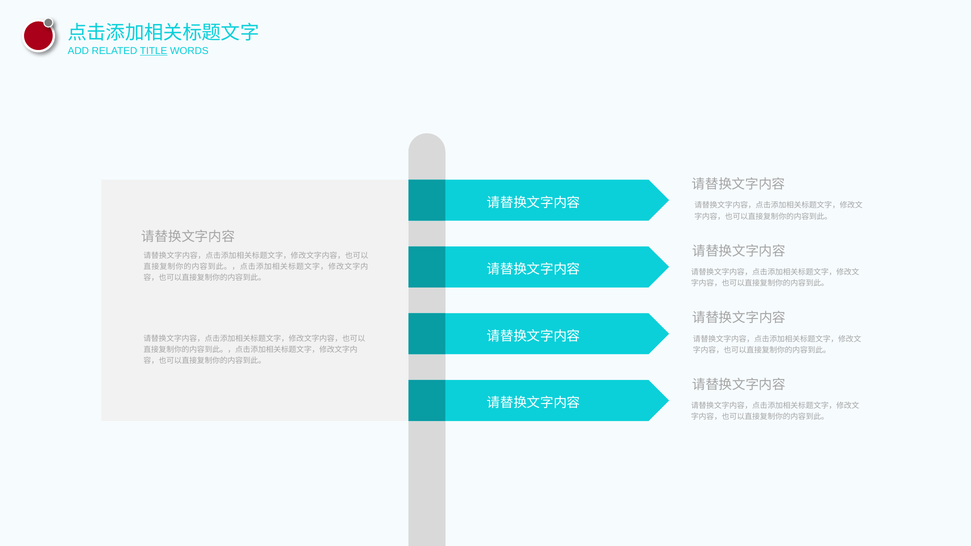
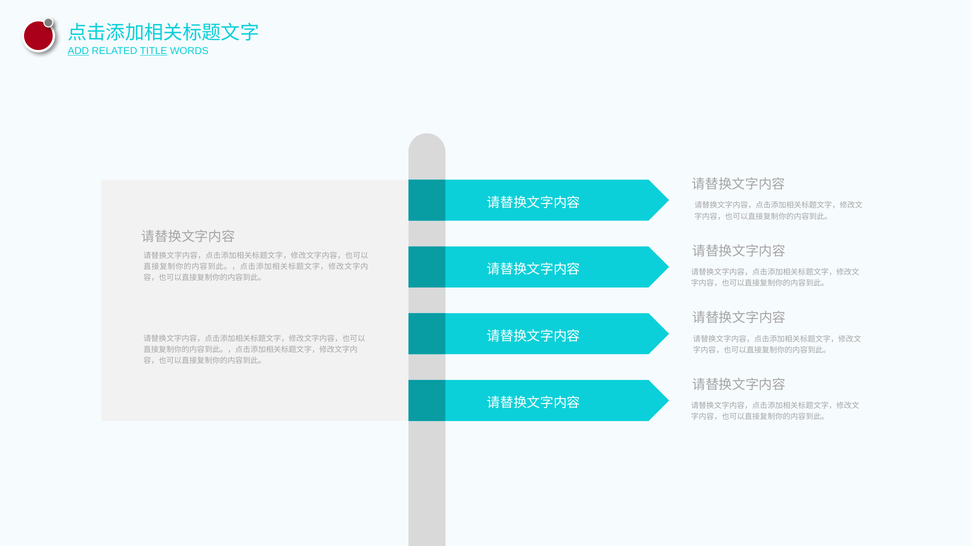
ADD underline: none -> present (78, 51)
